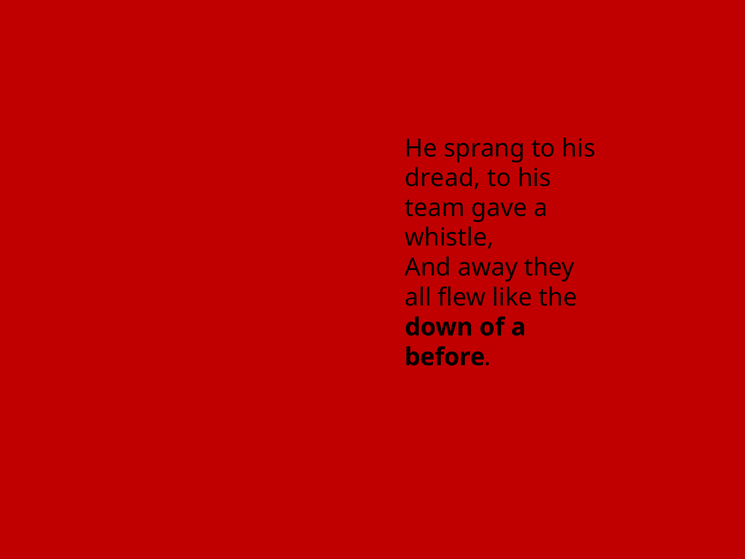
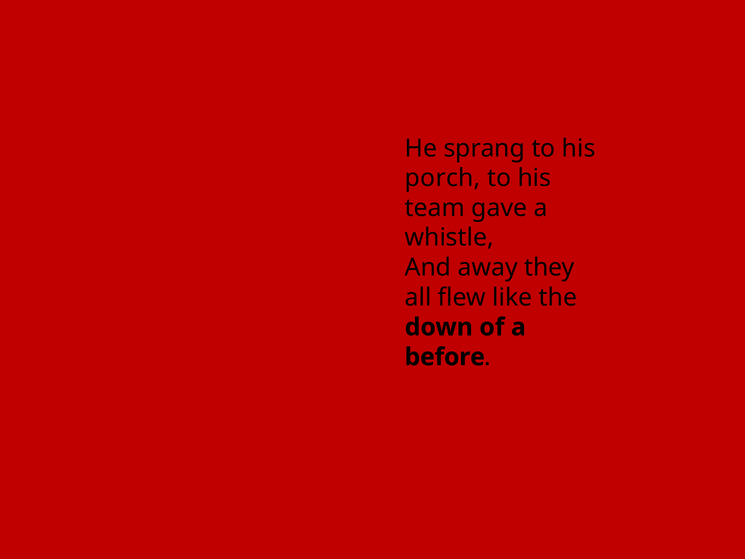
dread: dread -> porch (443, 178)
